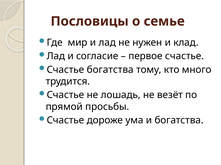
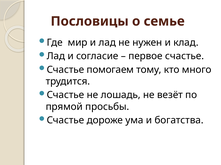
Счастье богатства: богатства -> помогаем (110, 70)
